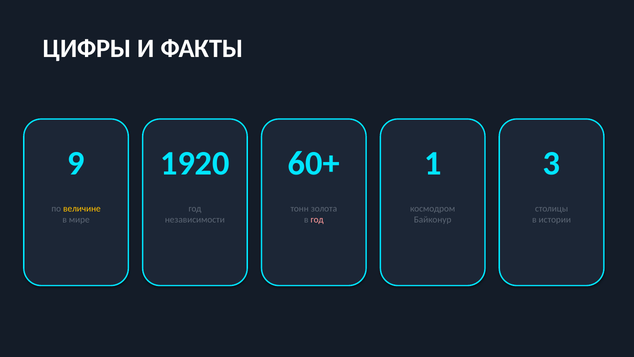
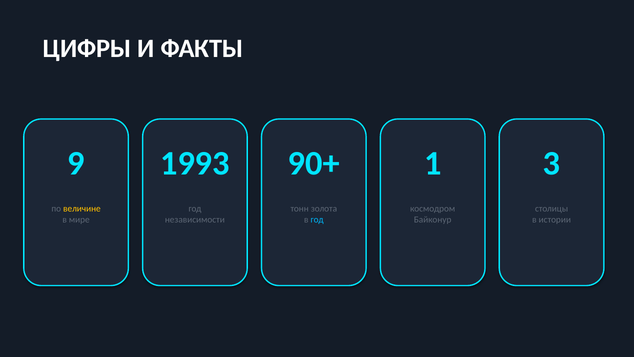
1920: 1920 -> 1993 (195, 163)
60+: 60+ -> 90+ (314, 163)
год colour: pink -> light blue (317, 219)
